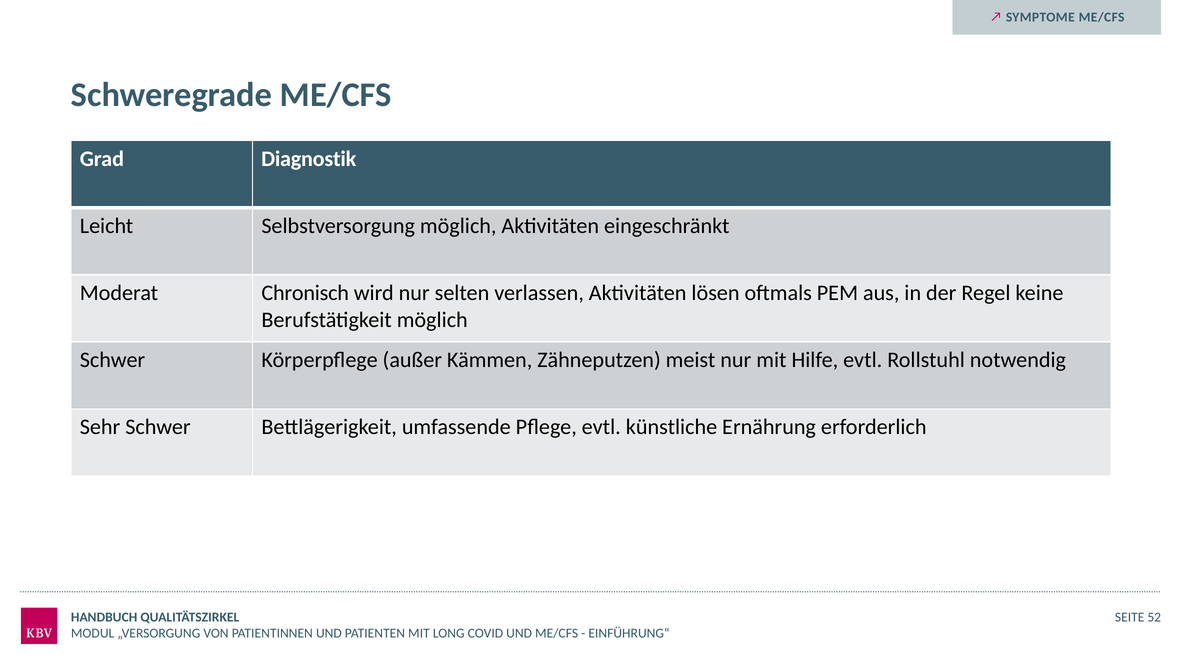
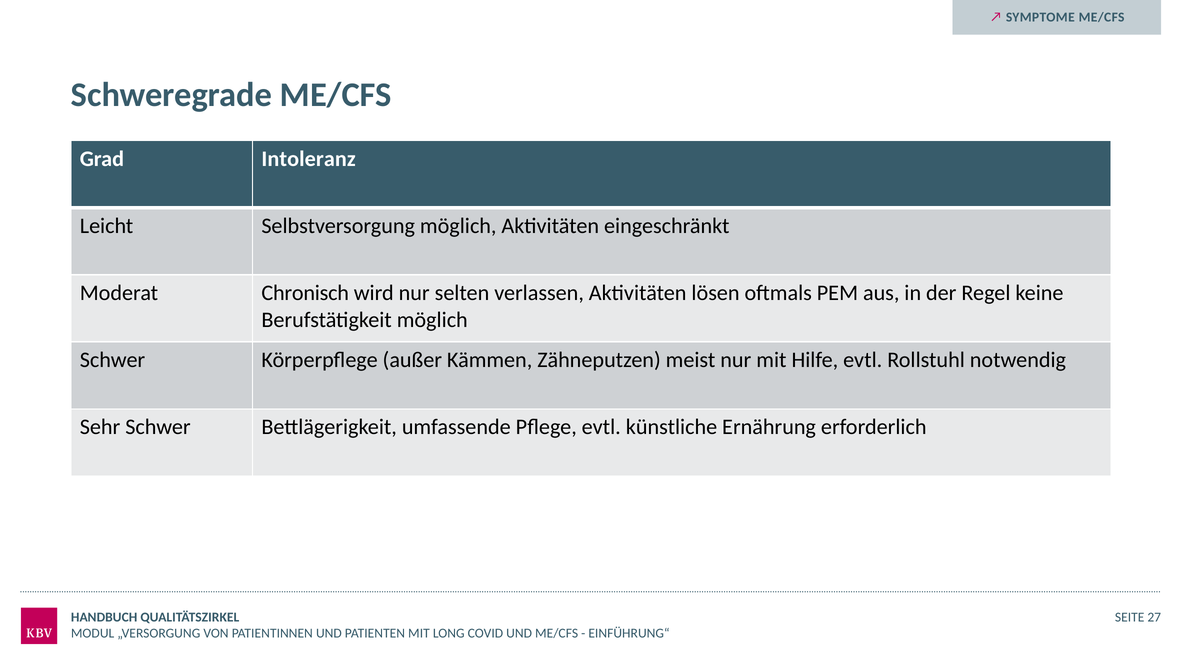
Diagnostik: Diagnostik -> Intoleranz (309, 159)
52: 52 -> 27 (1154, 617)
